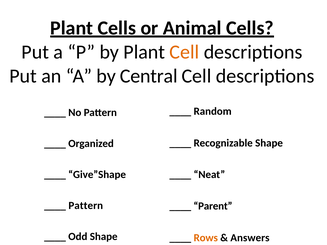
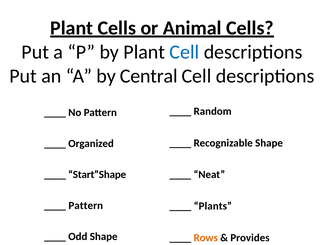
Cell colour: orange -> blue (184, 52)
Give”Shape: Give”Shape -> Start”Shape (97, 175)
Parent: Parent -> Plants (213, 206)
Answers: Answers -> Provides (250, 238)
